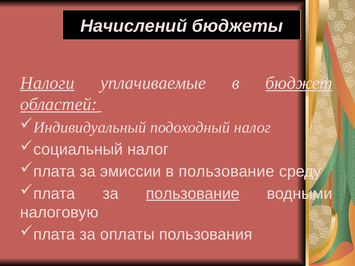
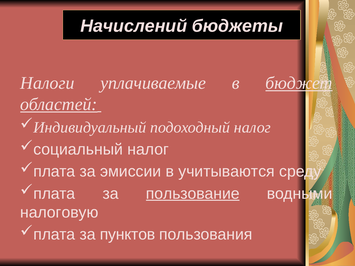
Налоги underline: present -> none (47, 83)
в пользование: пользование -> учитываются (227, 172)
оплаты: оплаты -> пунктов (128, 235)
